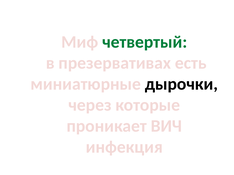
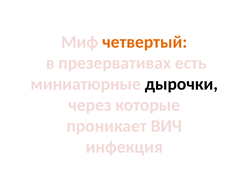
четвертый colour: green -> orange (145, 42)
